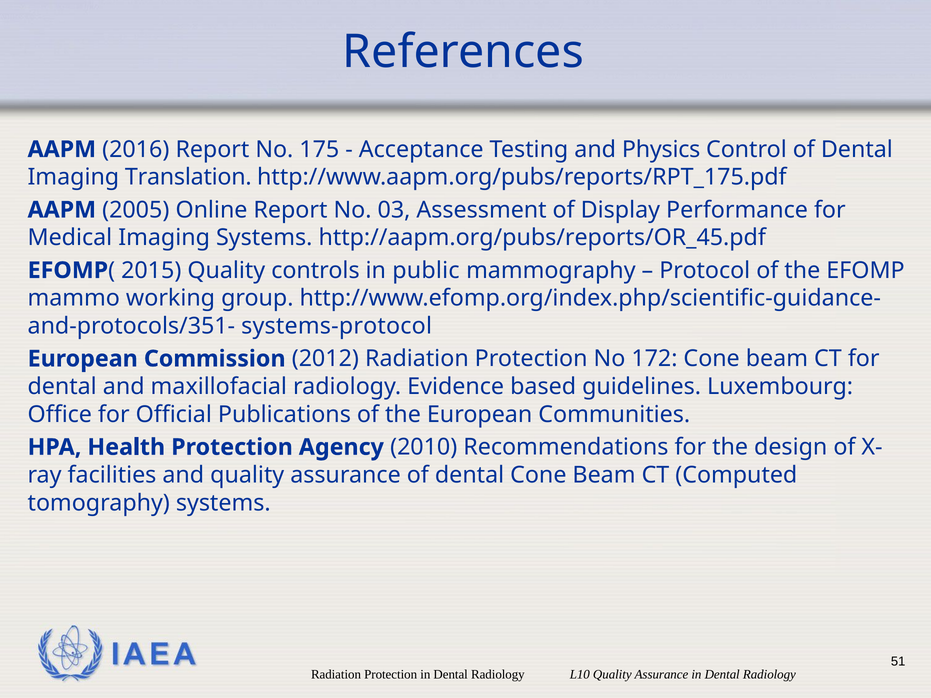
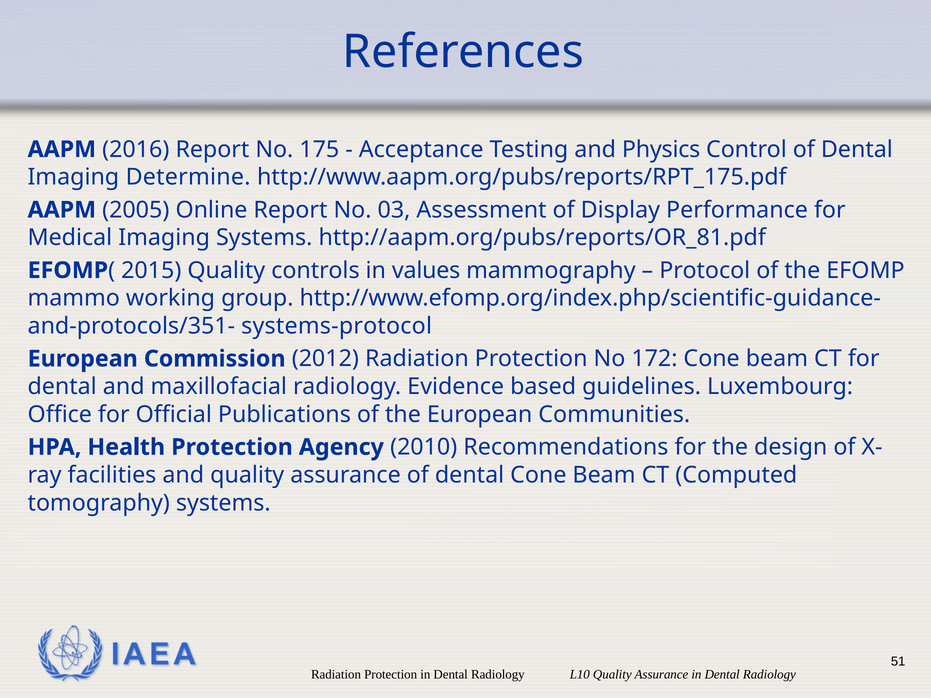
Translation: Translation -> Determine (188, 177)
http://aapm.org/pubs/reports/OR_45.pdf: http://aapm.org/pubs/reports/OR_45.pdf -> http://aapm.org/pubs/reports/OR_81.pdf (542, 238)
public: public -> values (426, 270)
